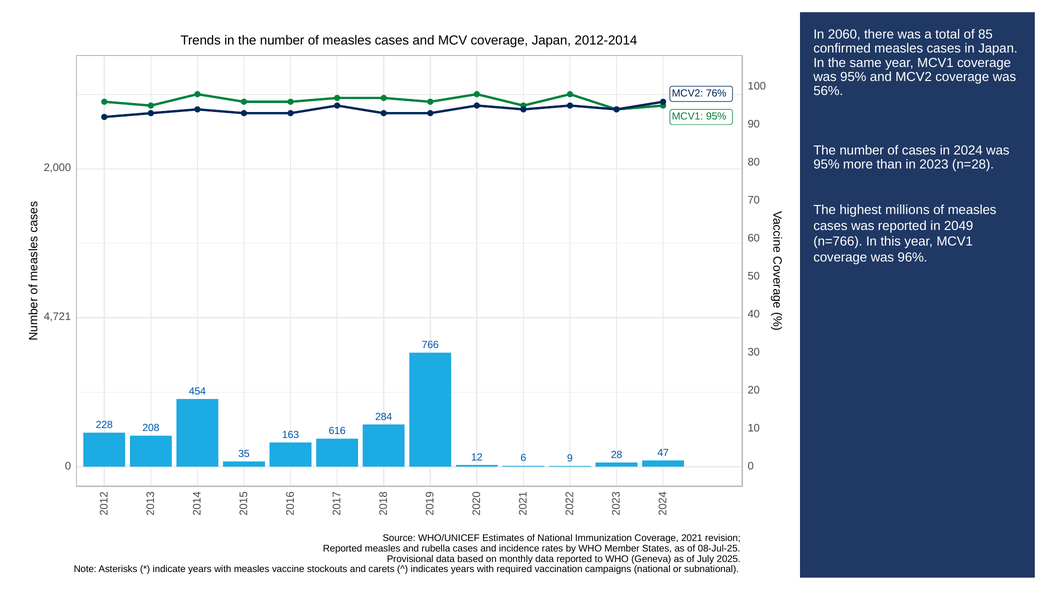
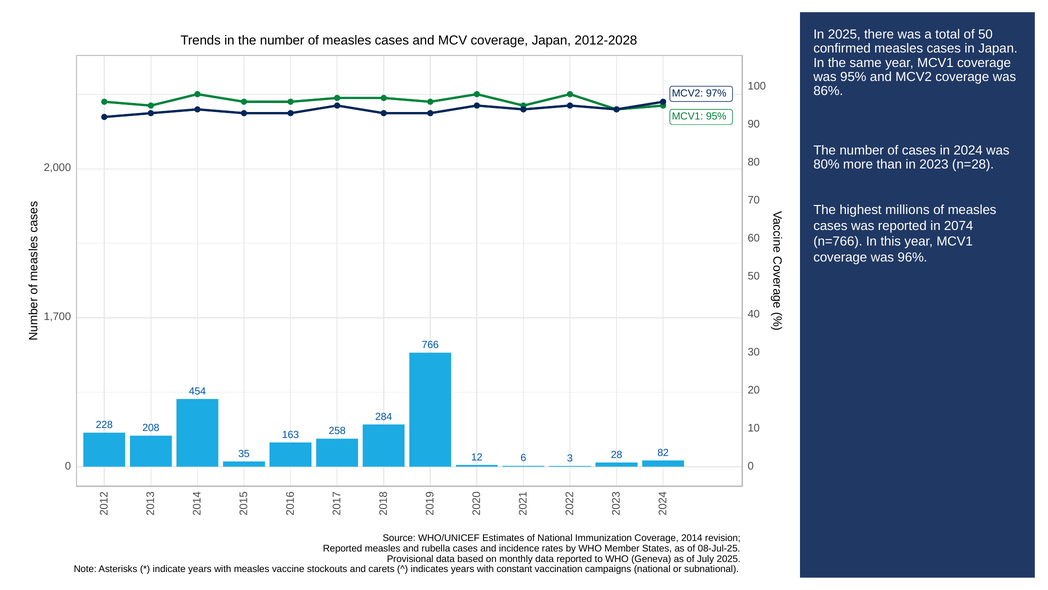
In 2060: 2060 -> 2025 (844, 34)
of 85: 85 -> 50 (985, 34)
2012-2014: 2012-2014 -> 2012-2028 (606, 40)
56%: 56% -> 86% (828, 91)
76%: 76% -> 97% (716, 93)
95%: 95% -> 80% (826, 164)
2049: 2049 -> 2074 (959, 226)
4,721: 4,721 -> 1,700 (57, 316)
616: 616 -> 258 (337, 431)
6 9: 9 -> 3 (570, 458)
47: 47 -> 82 (663, 452)
2021: 2021 -> 2014 (692, 538)
required: required -> constant (514, 569)
